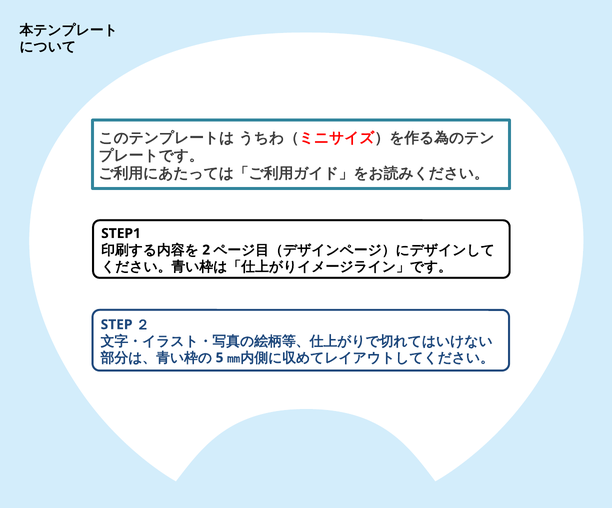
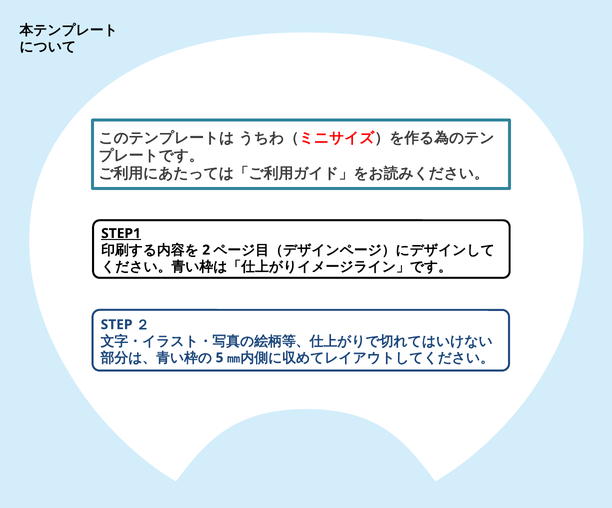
STEP1 underline: none -> present (121, 234)
